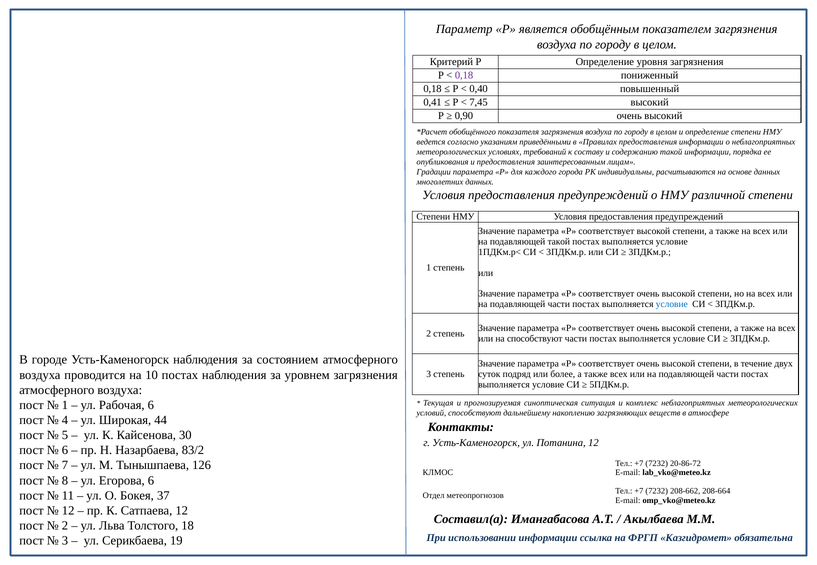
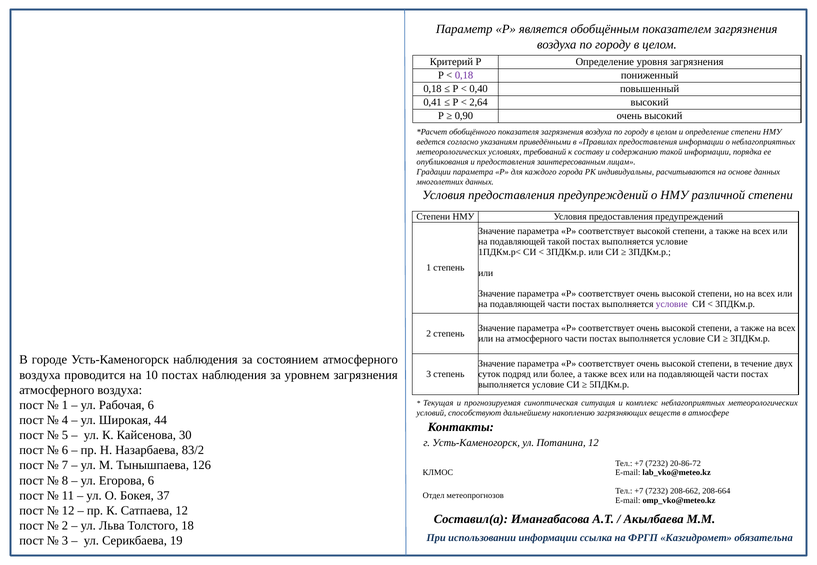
7,45: 7,45 -> 2,64 (479, 102)
условие colour: blue -> purple (672, 305)
на способствуют: способствуют -> атмосферного (535, 339)
